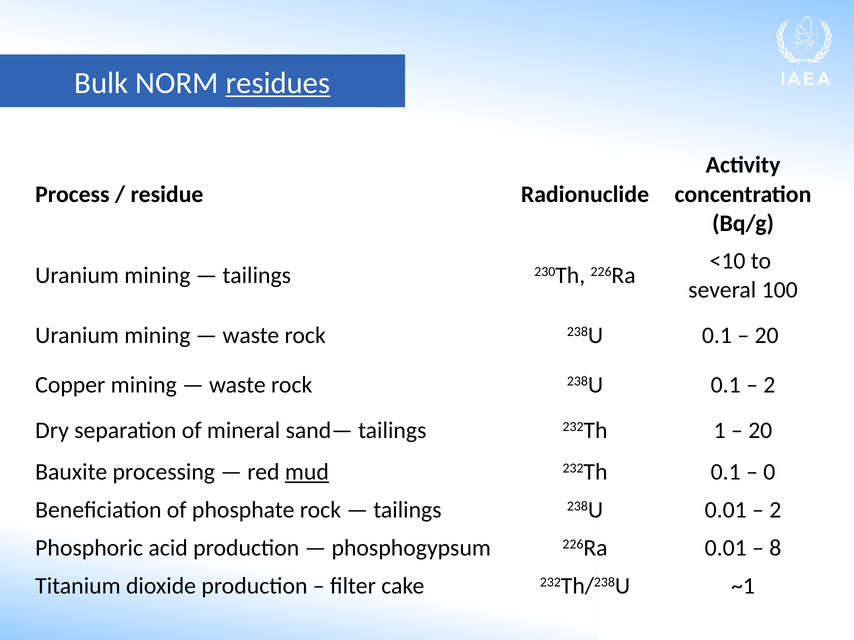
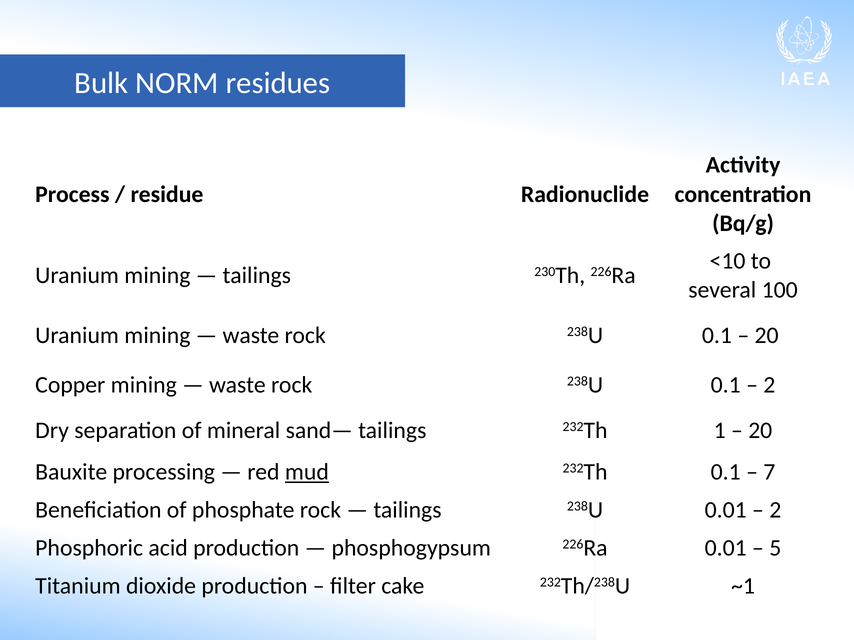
residues underline: present -> none (278, 83)
0: 0 -> 7 (769, 472)
8: 8 -> 5 (775, 548)
